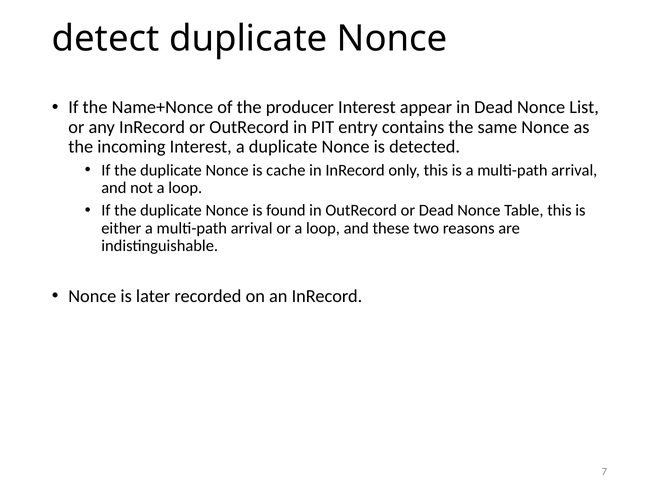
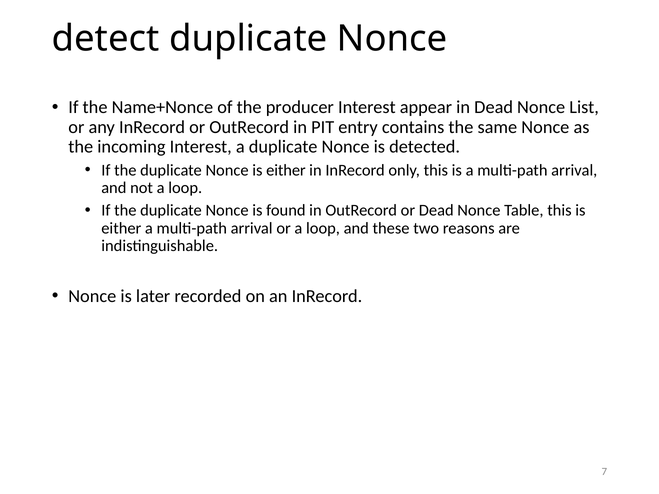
Nonce is cache: cache -> either (286, 170)
